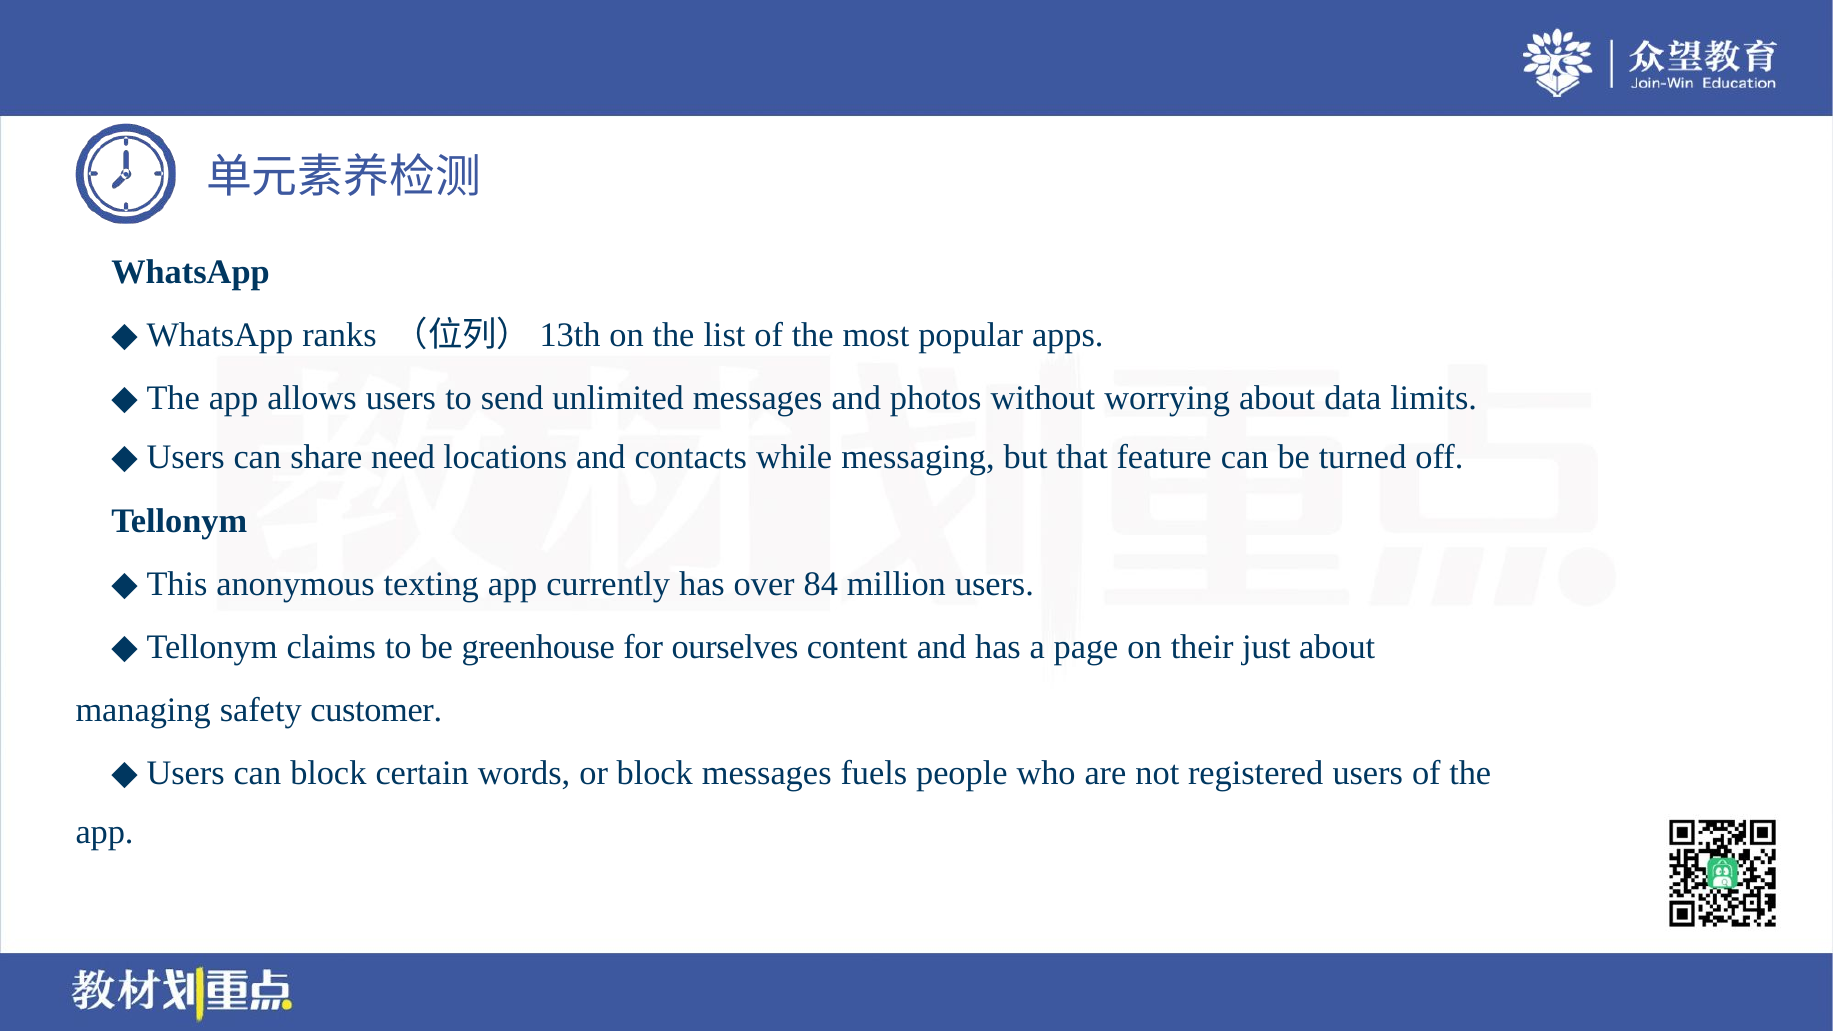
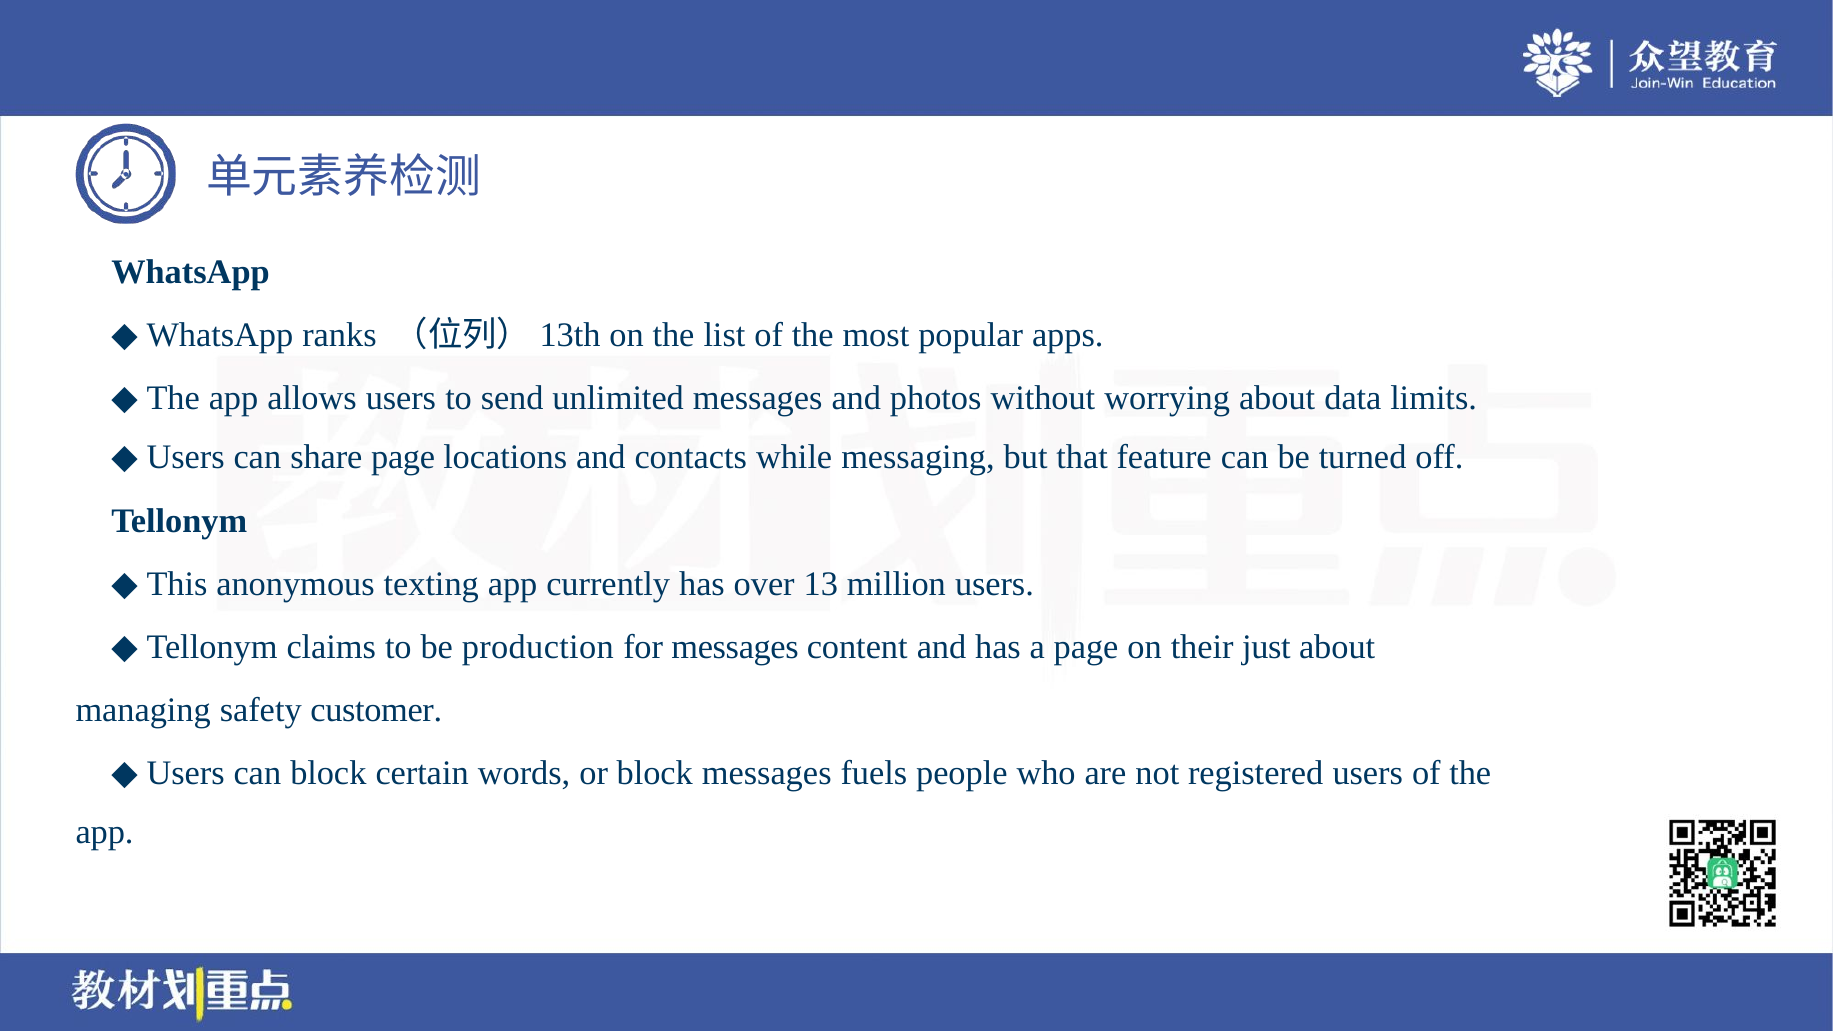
share need: need -> page (403, 457)
84: 84 -> 13 (821, 584)
greenhouse: greenhouse -> production (538, 647)
for ourselves: ourselves -> messages (735, 647)
